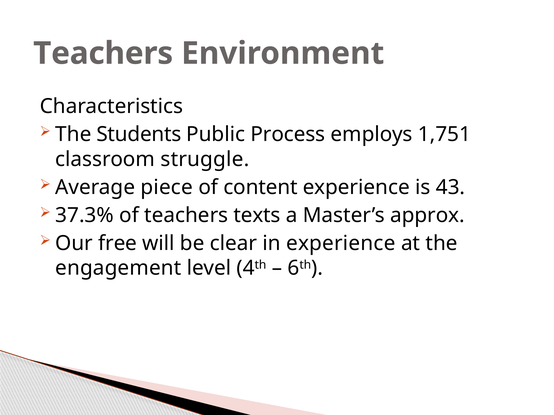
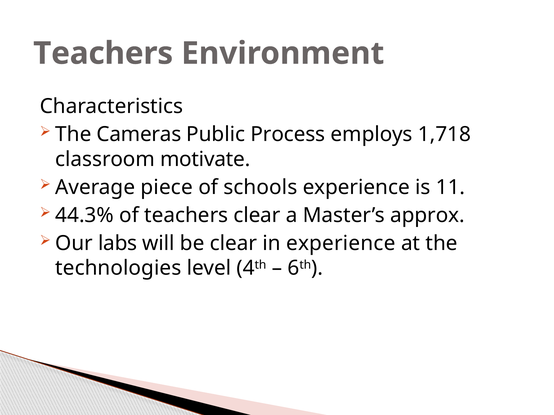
Students: Students -> Cameras (139, 134)
1,751: 1,751 -> 1,718 (444, 134)
struggle: struggle -> motivate (205, 159)
content: content -> schools (260, 187)
43: 43 -> 11 (451, 187)
37.3%: 37.3% -> 44.3% (85, 215)
teachers texts: texts -> clear (257, 215)
free: free -> labs (118, 243)
engagement: engagement -> technologies (118, 268)
